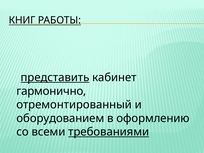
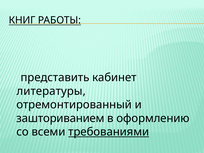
представить underline: present -> none (55, 78)
гармонично: гармонично -> литературы (51, 91)
оборудованием: оборудованием -> зашториванием (60, 118)
